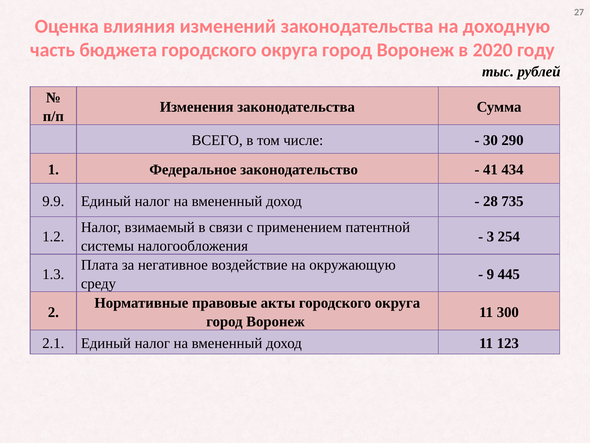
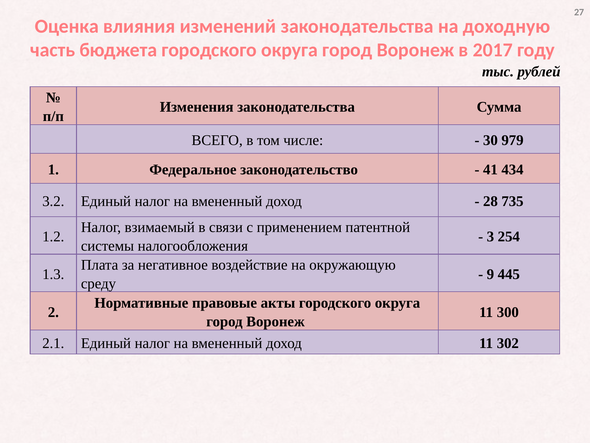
2020: 2020 -> 2017 (493, 50)
290: 290 -> 979 (512, 140)
9.9: 9.9 -> 3.2 (53, 201)
123: 123 -> 302 (508, 343)
